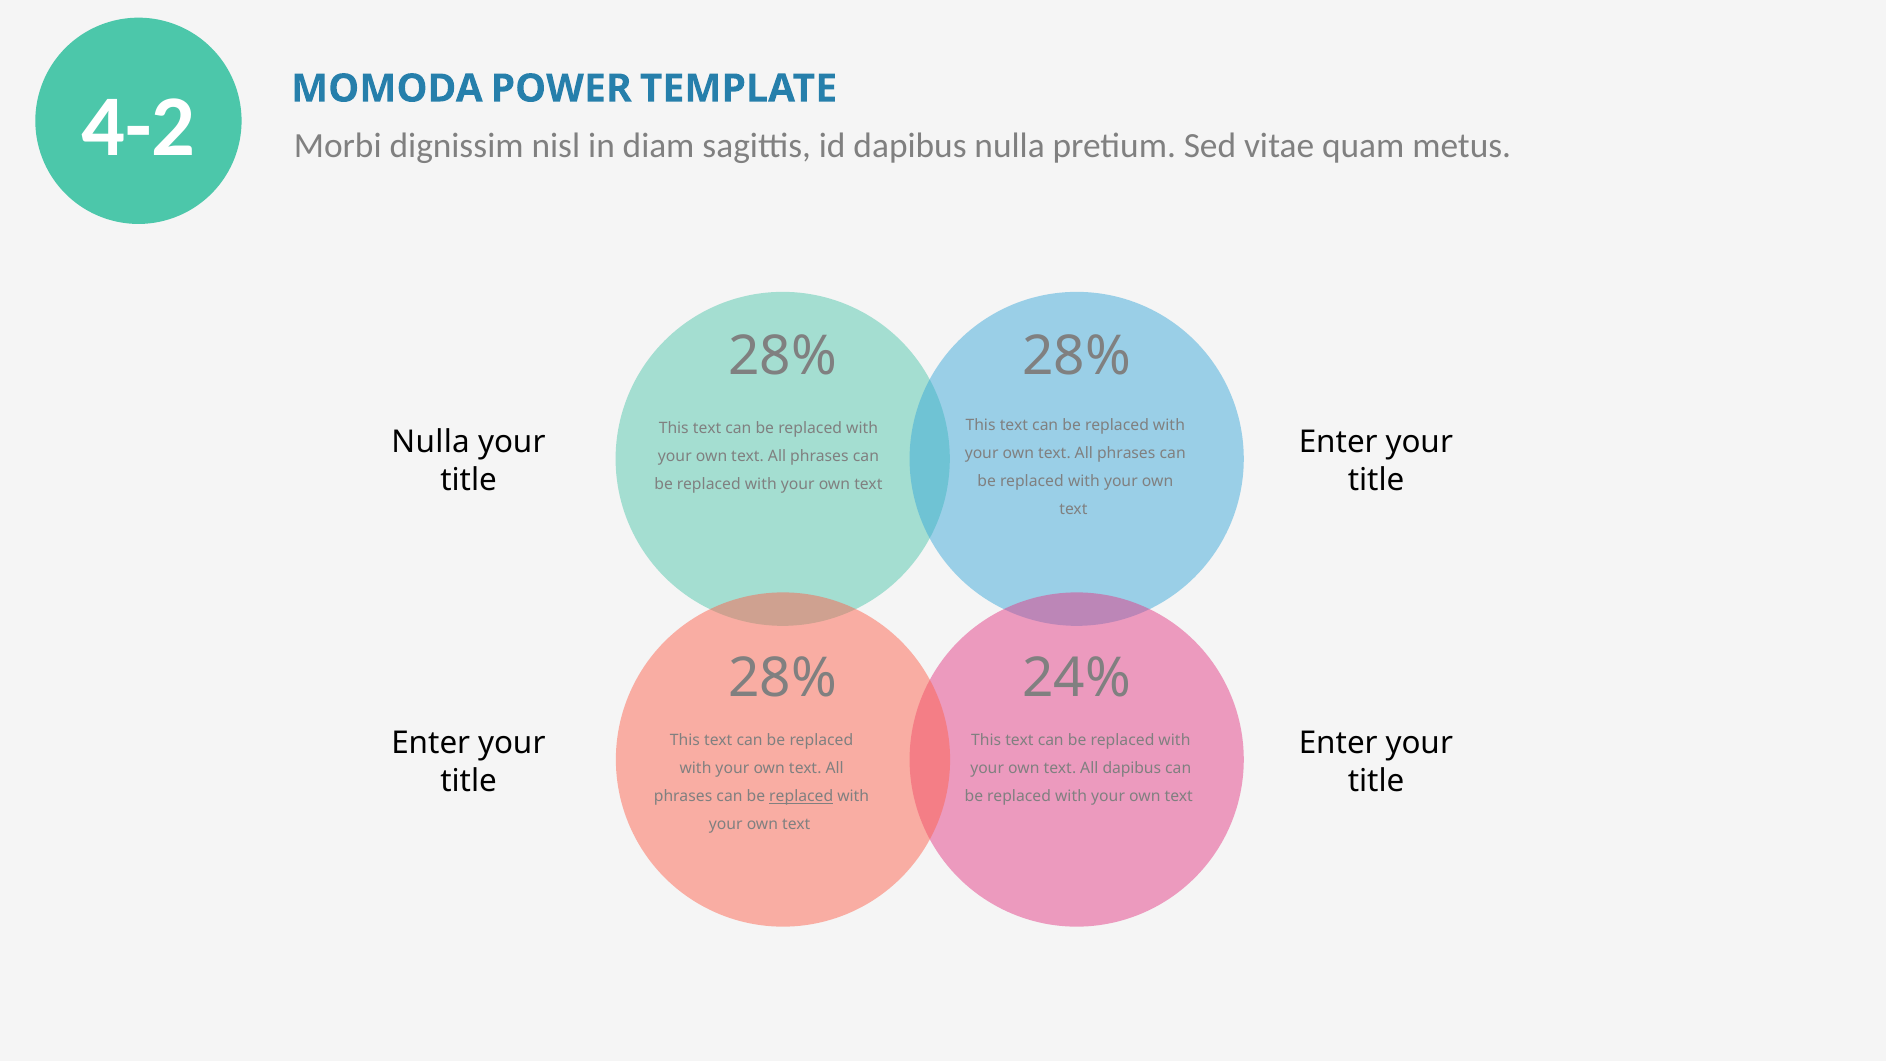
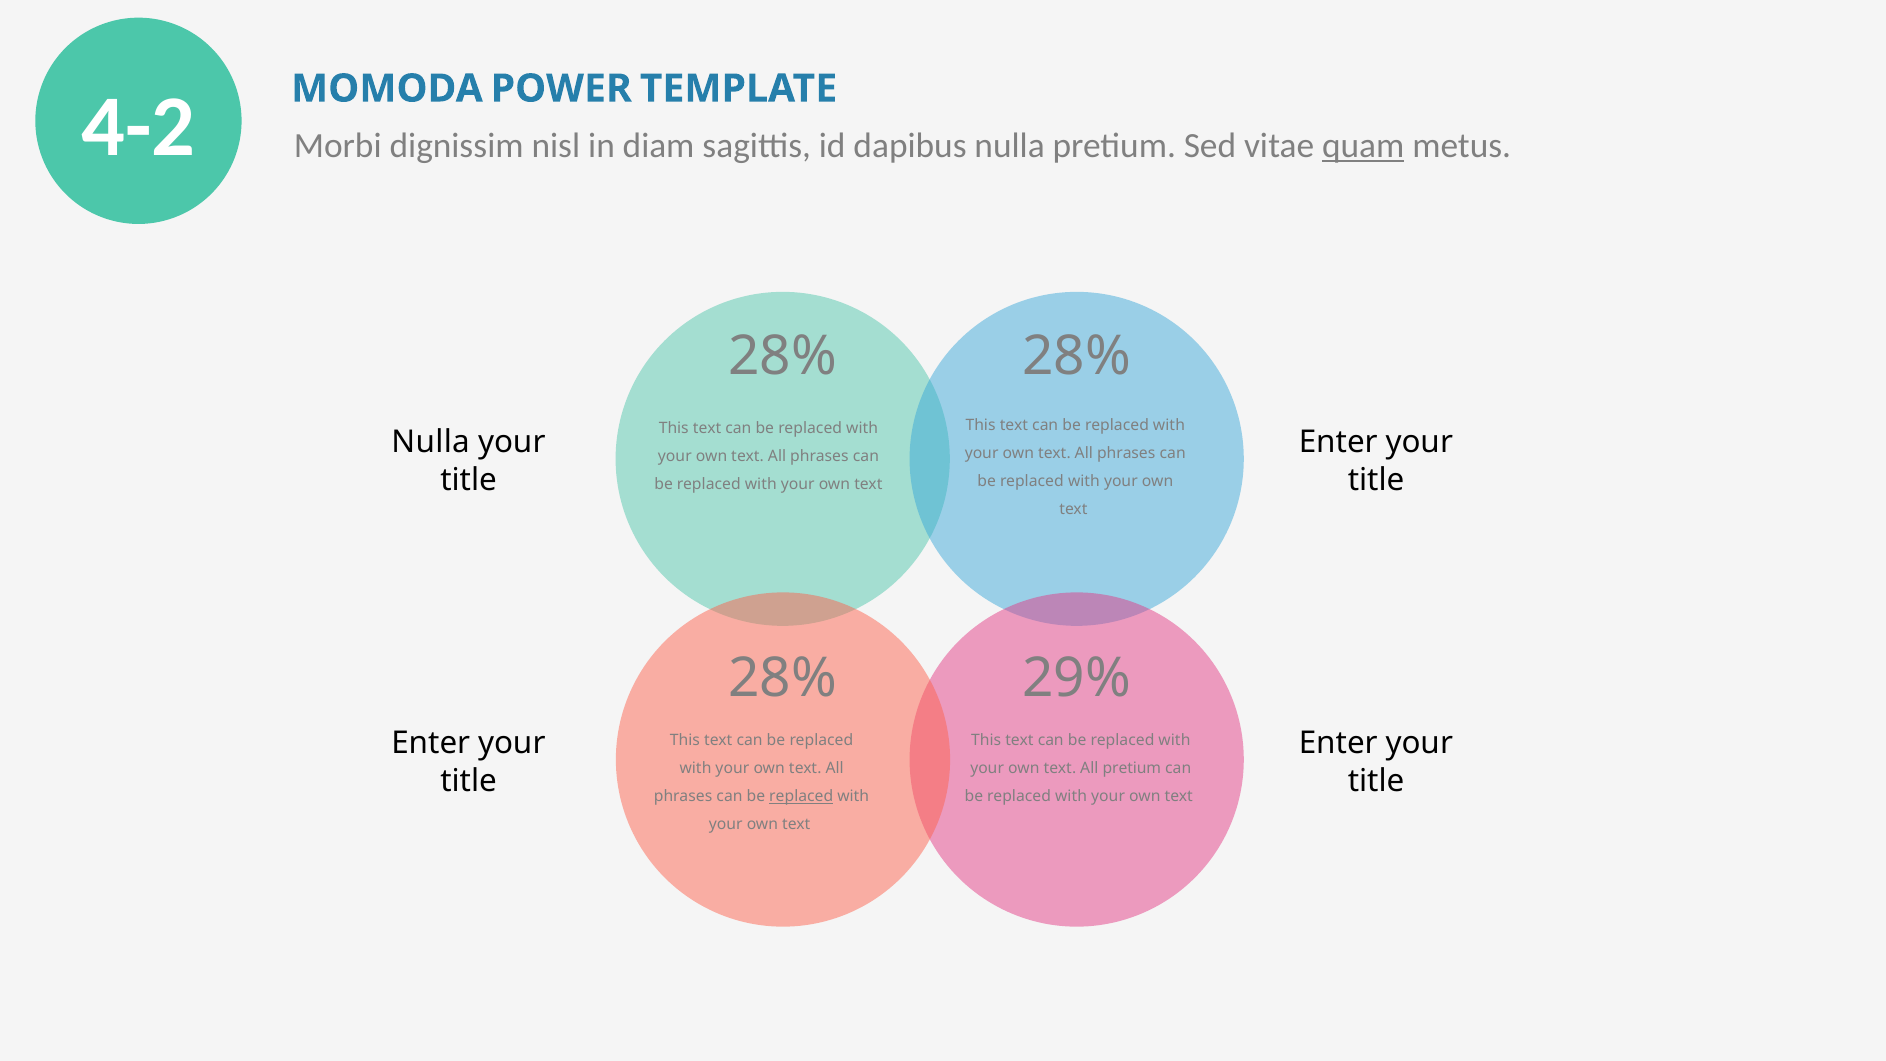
quam underline: none -> present (1363, 146)
24%: 24% -> 29% (1077, 678)
All dapibus: dapibus -> pretium (1132, 768)
